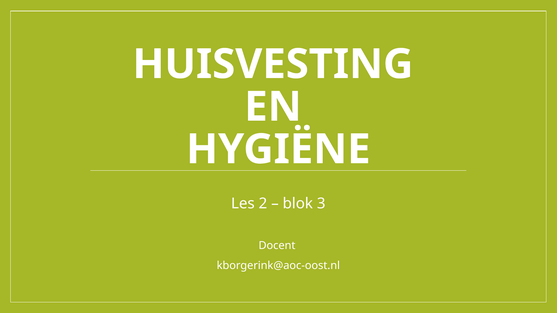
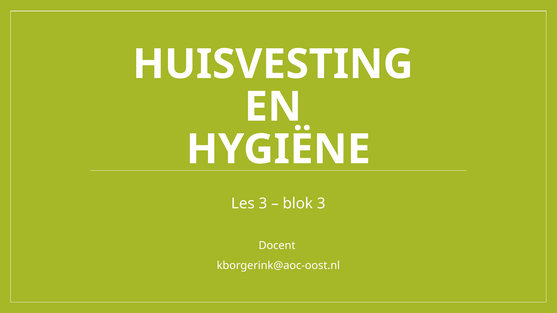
Les 2: 2 -> 3 (263, 204)
